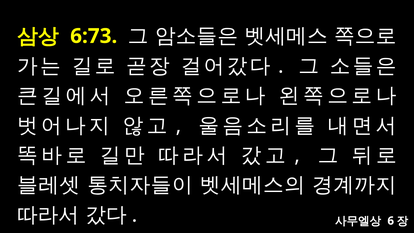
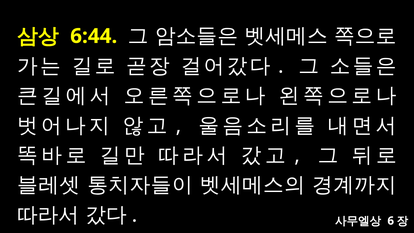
6:73: 6:73 -> 6:44 (94, 36)
